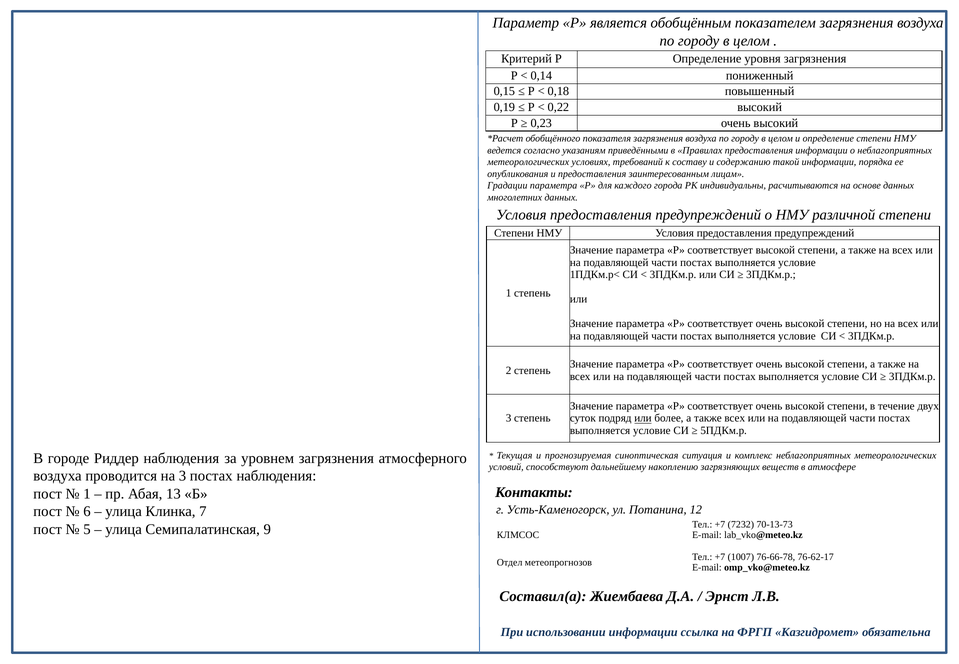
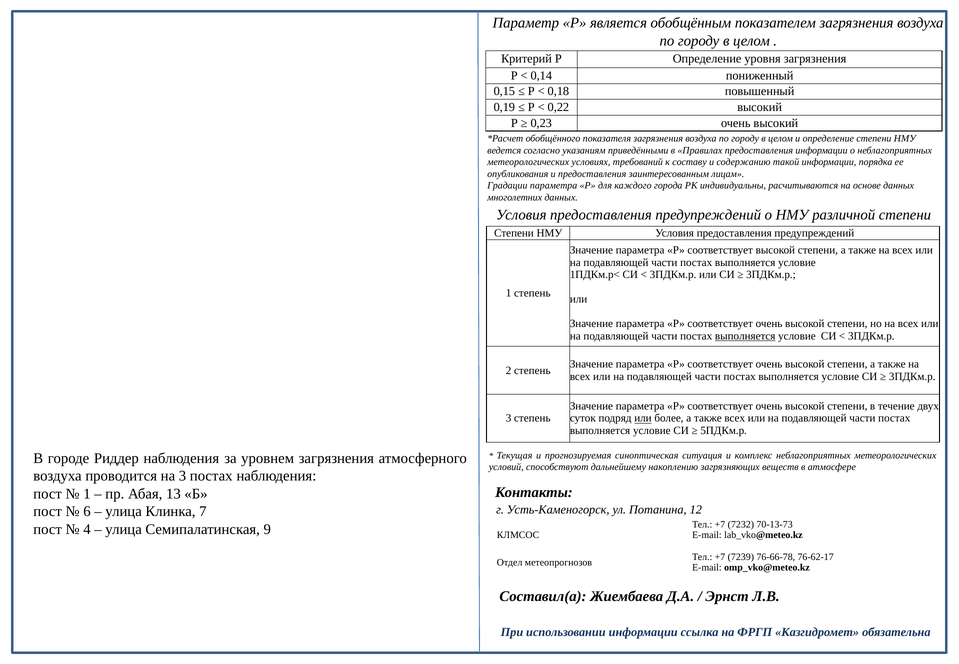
выполняется underline: none -> present (745, 336)
5: 5 -> 4 (87, 529)
1007: 1007 -> 7239 (741, 557)
